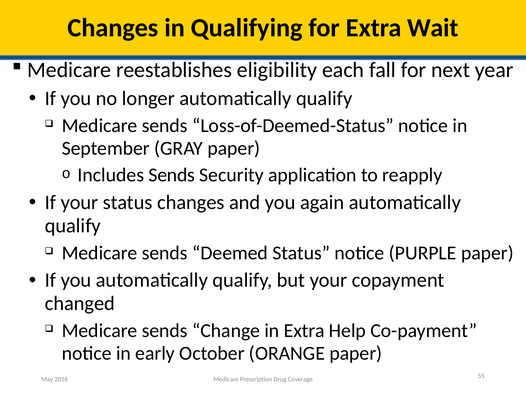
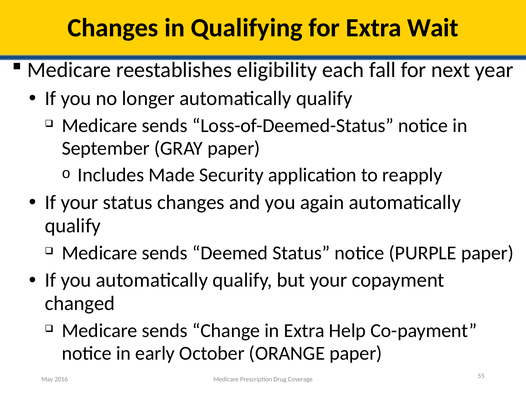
Includes Sends: Sends -> Made (172, 175)
